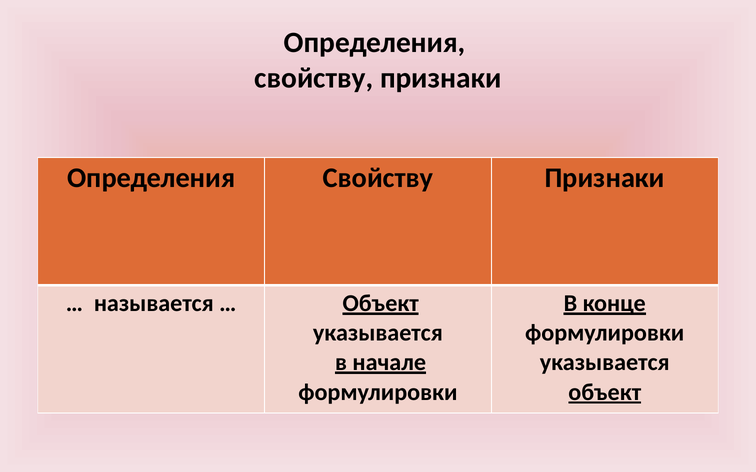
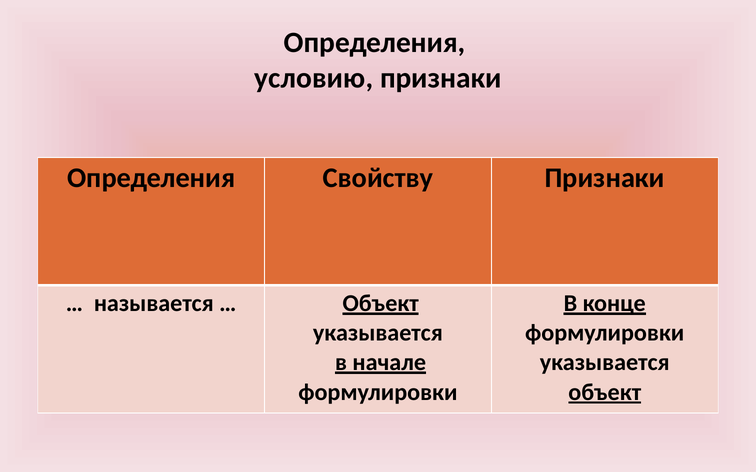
свойству: свойству -> условию (314, 78)
